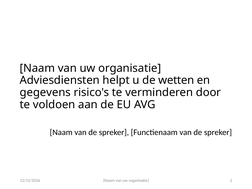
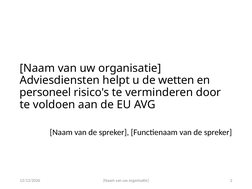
gegevens: gegevens -> personeel (45, 92)
